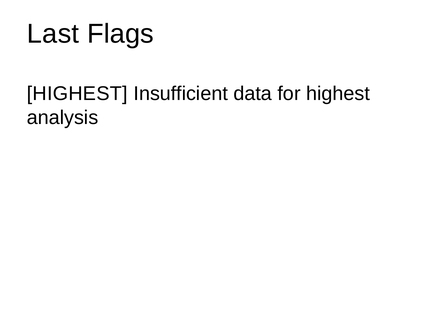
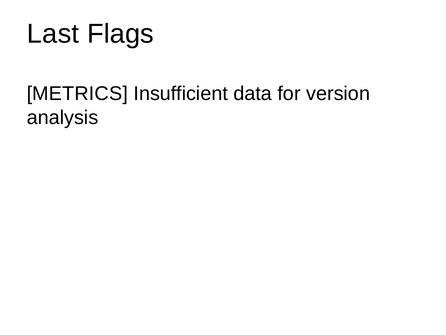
HIGHEST: HIGHEST -> METRICS (77, 94)
for highest: highest -> version (338, 94)
